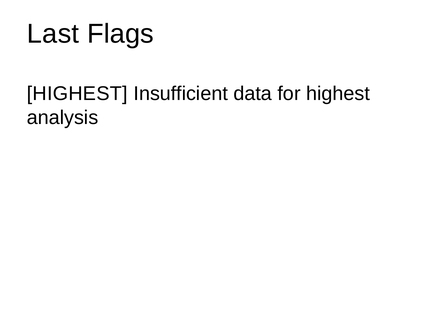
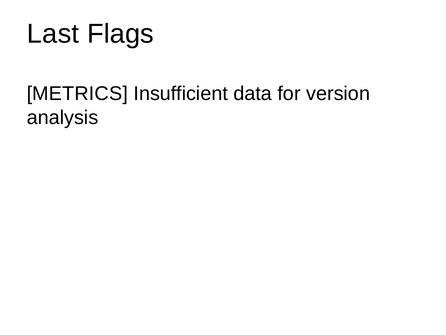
HIGHEST: HIGHEST -> METRICS (77, 94)
for highest: highest -> version (338, 94)
